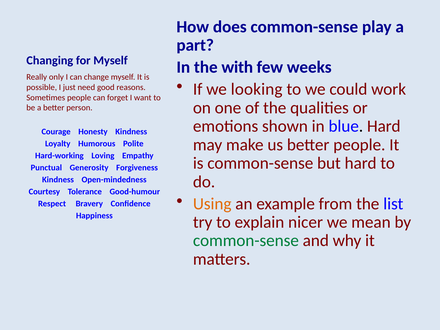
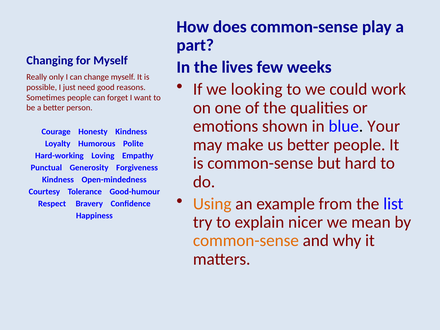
with: with -> lives (237, 67)
blue Hard: Hard -> Your (384, 126)
common-sense colour: green -> orange (246, 241)
